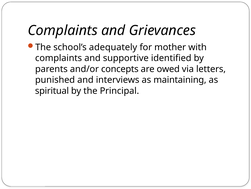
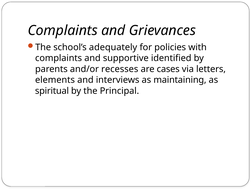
mother: mother -> policies (170, 47)
concepts: concepts -> recesses (120, 69)
owed: owed -> cases (168, 69)
punished: punished -> elements (55, 80)
